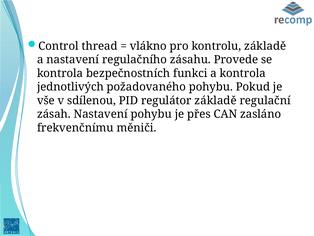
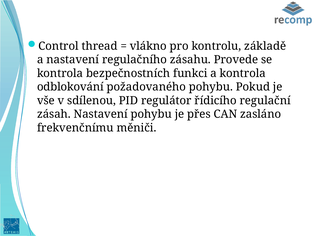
jednotlivých: jednotlivých -> odblokování (70, 87)
regulátor základě: základě -> řídicího (216, 100)
